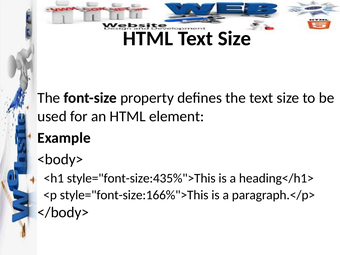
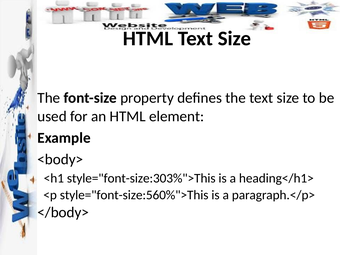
style="font-size:435%">This: style="font-size:435%">This -> style="font-size:303%">This (141, 178)
style="font-size:166%">This: style="font-size:166%">This -> style="font-size:560%">This (134, 195)
